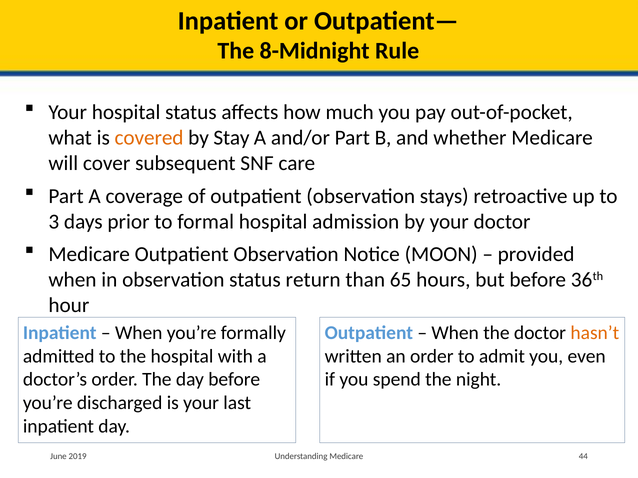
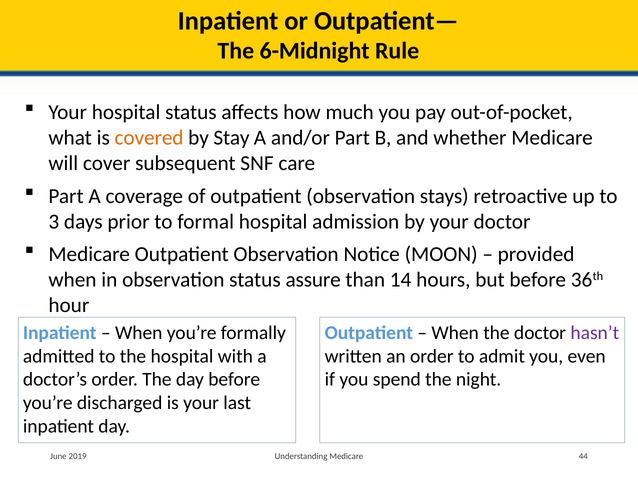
8-Midnight: 8-Midnight -> 6-Midnight (315, 51)
return: return -> assure (313, 280)
65: 65 -> 14 (401, 280)
hasn’t colour: orange -> purple (595, 333)
